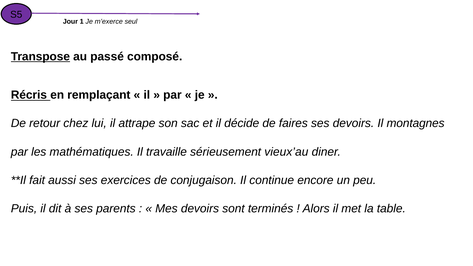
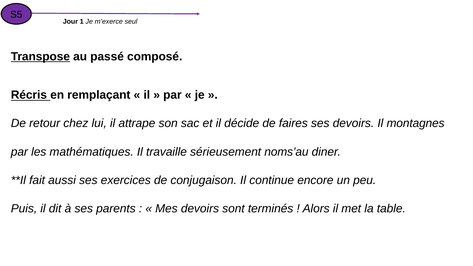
vieux’au: vieux’au -> noms’au (286, 152)
